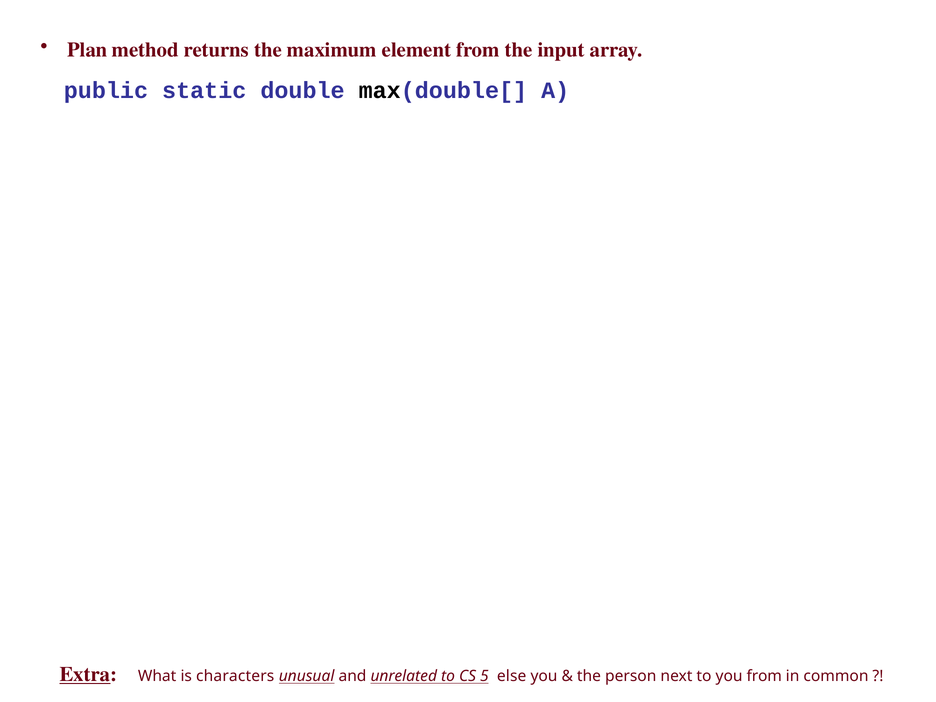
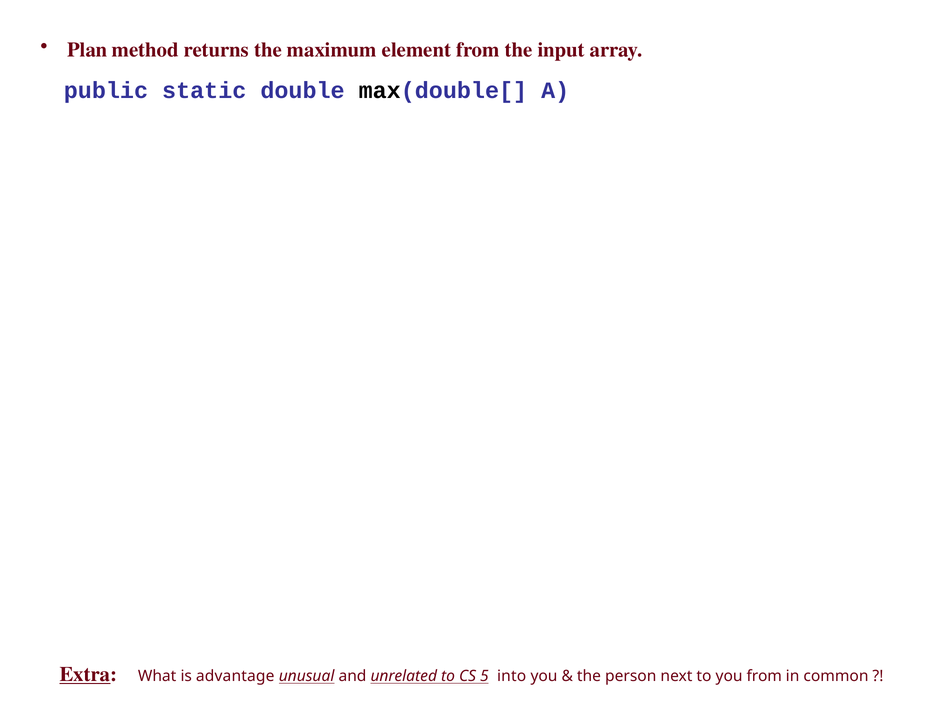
characters: characters -> advantage (235, 676)
else: else -> into (512, 676)
